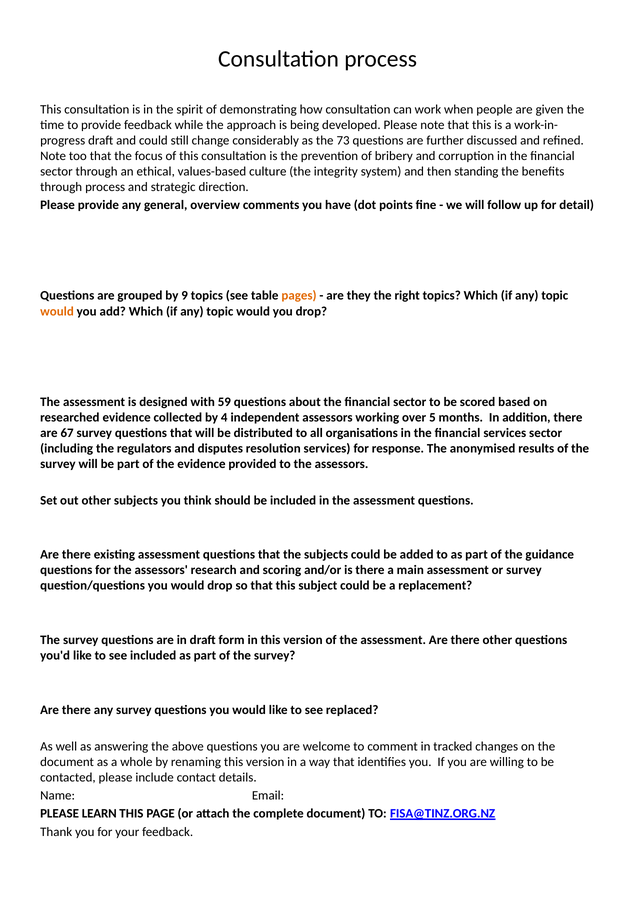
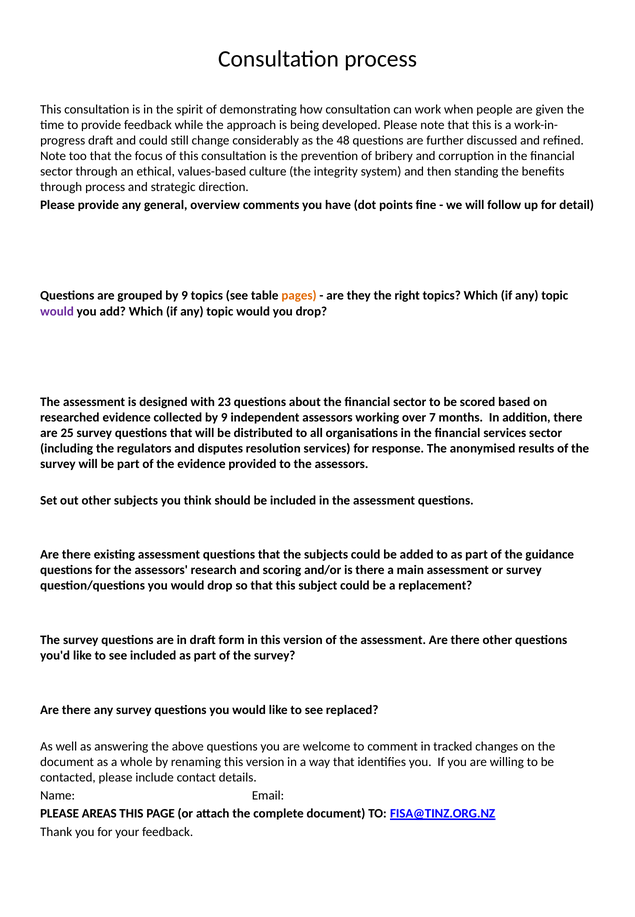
73: 73 -> 48 (343, 140)
would colour: orange -> purple (57, 311)
59: 59 -> 23 (224, 402)
4: 4 -> 9 (224, 418)
5: 5 -> 7 (432, 418)
67: 67 -> 25 (67, 433)
LEARN: LEARN -> AREAS (99, 814)
